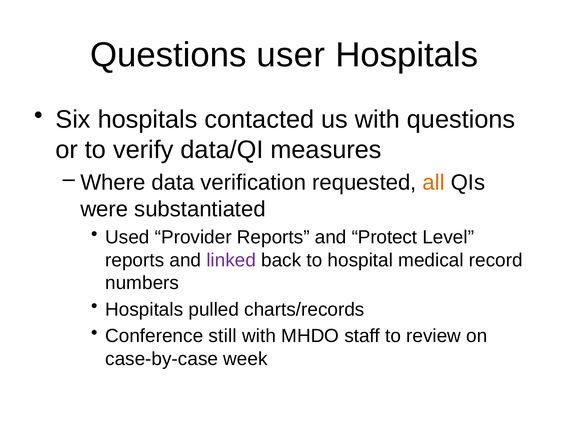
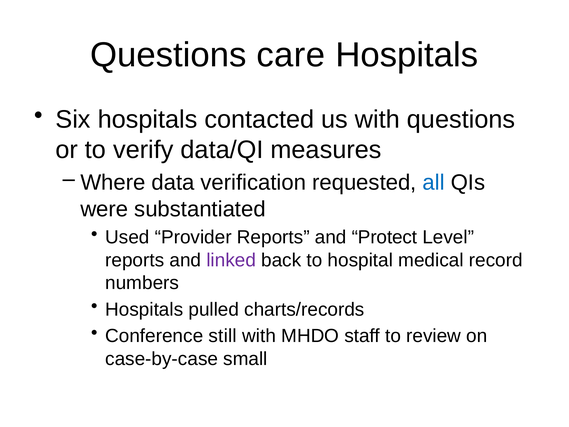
user: user -> care (291, 55)
all colour: orange -> blue (434, 182)
week: week -> small (245, 359)
